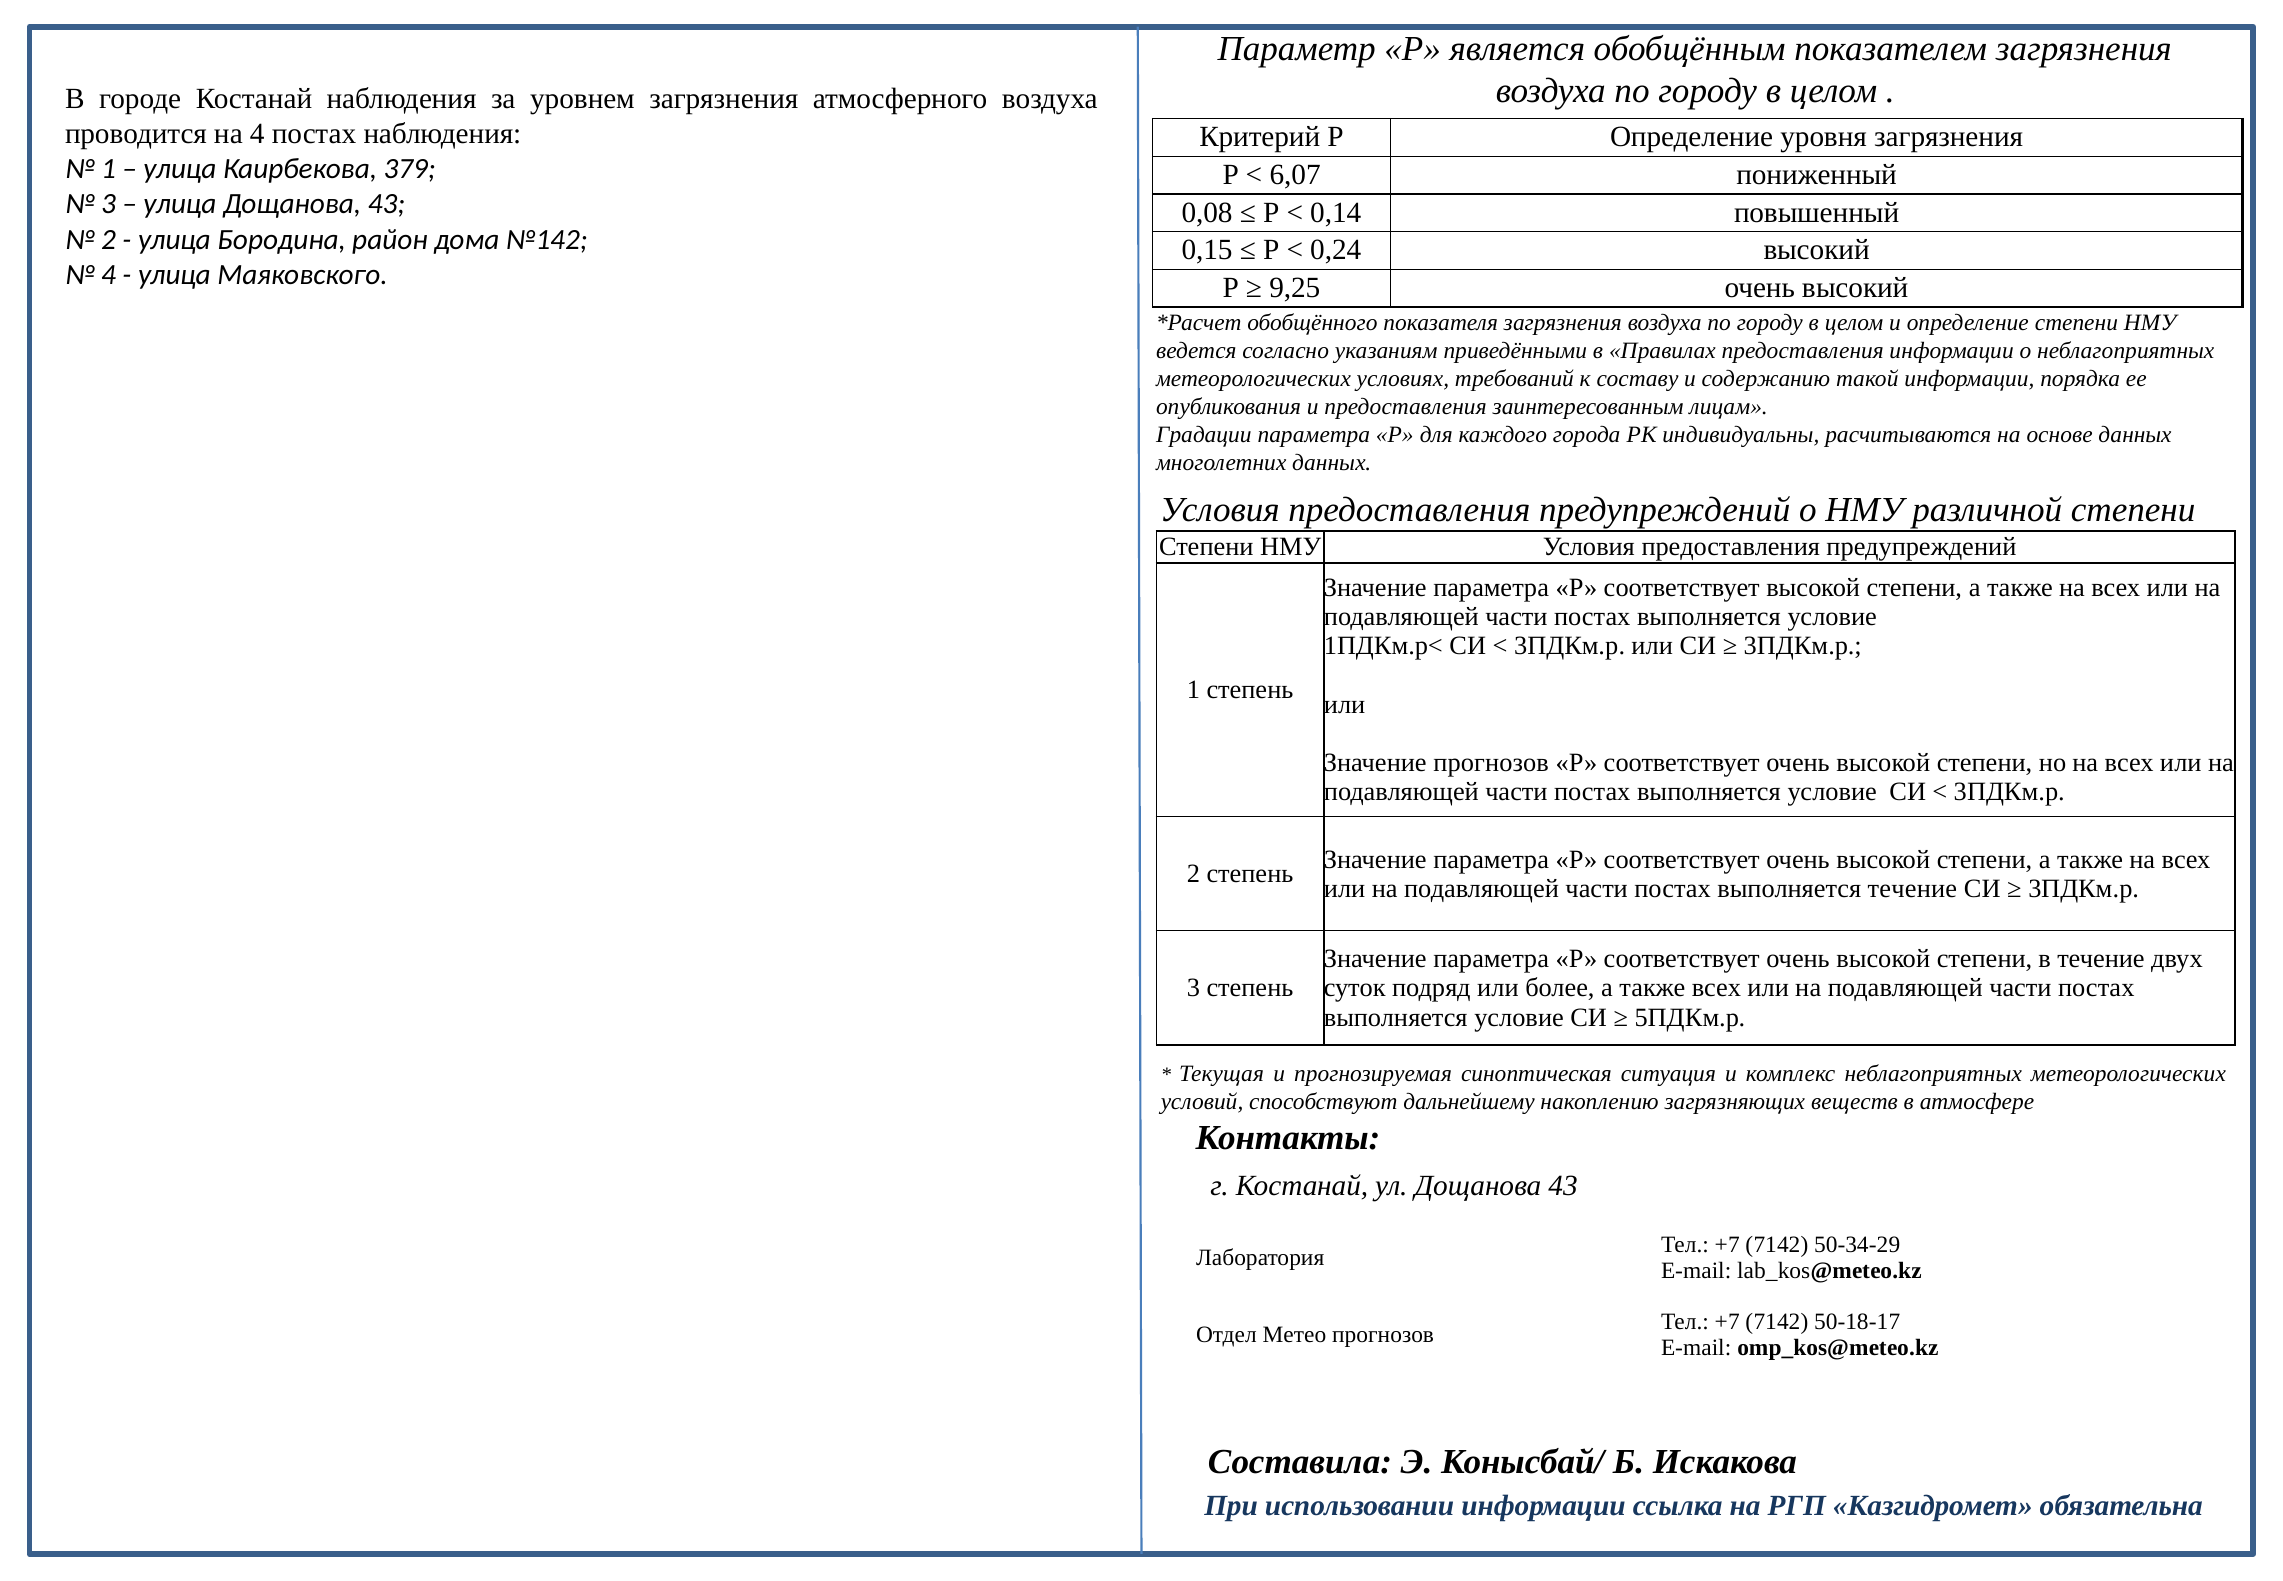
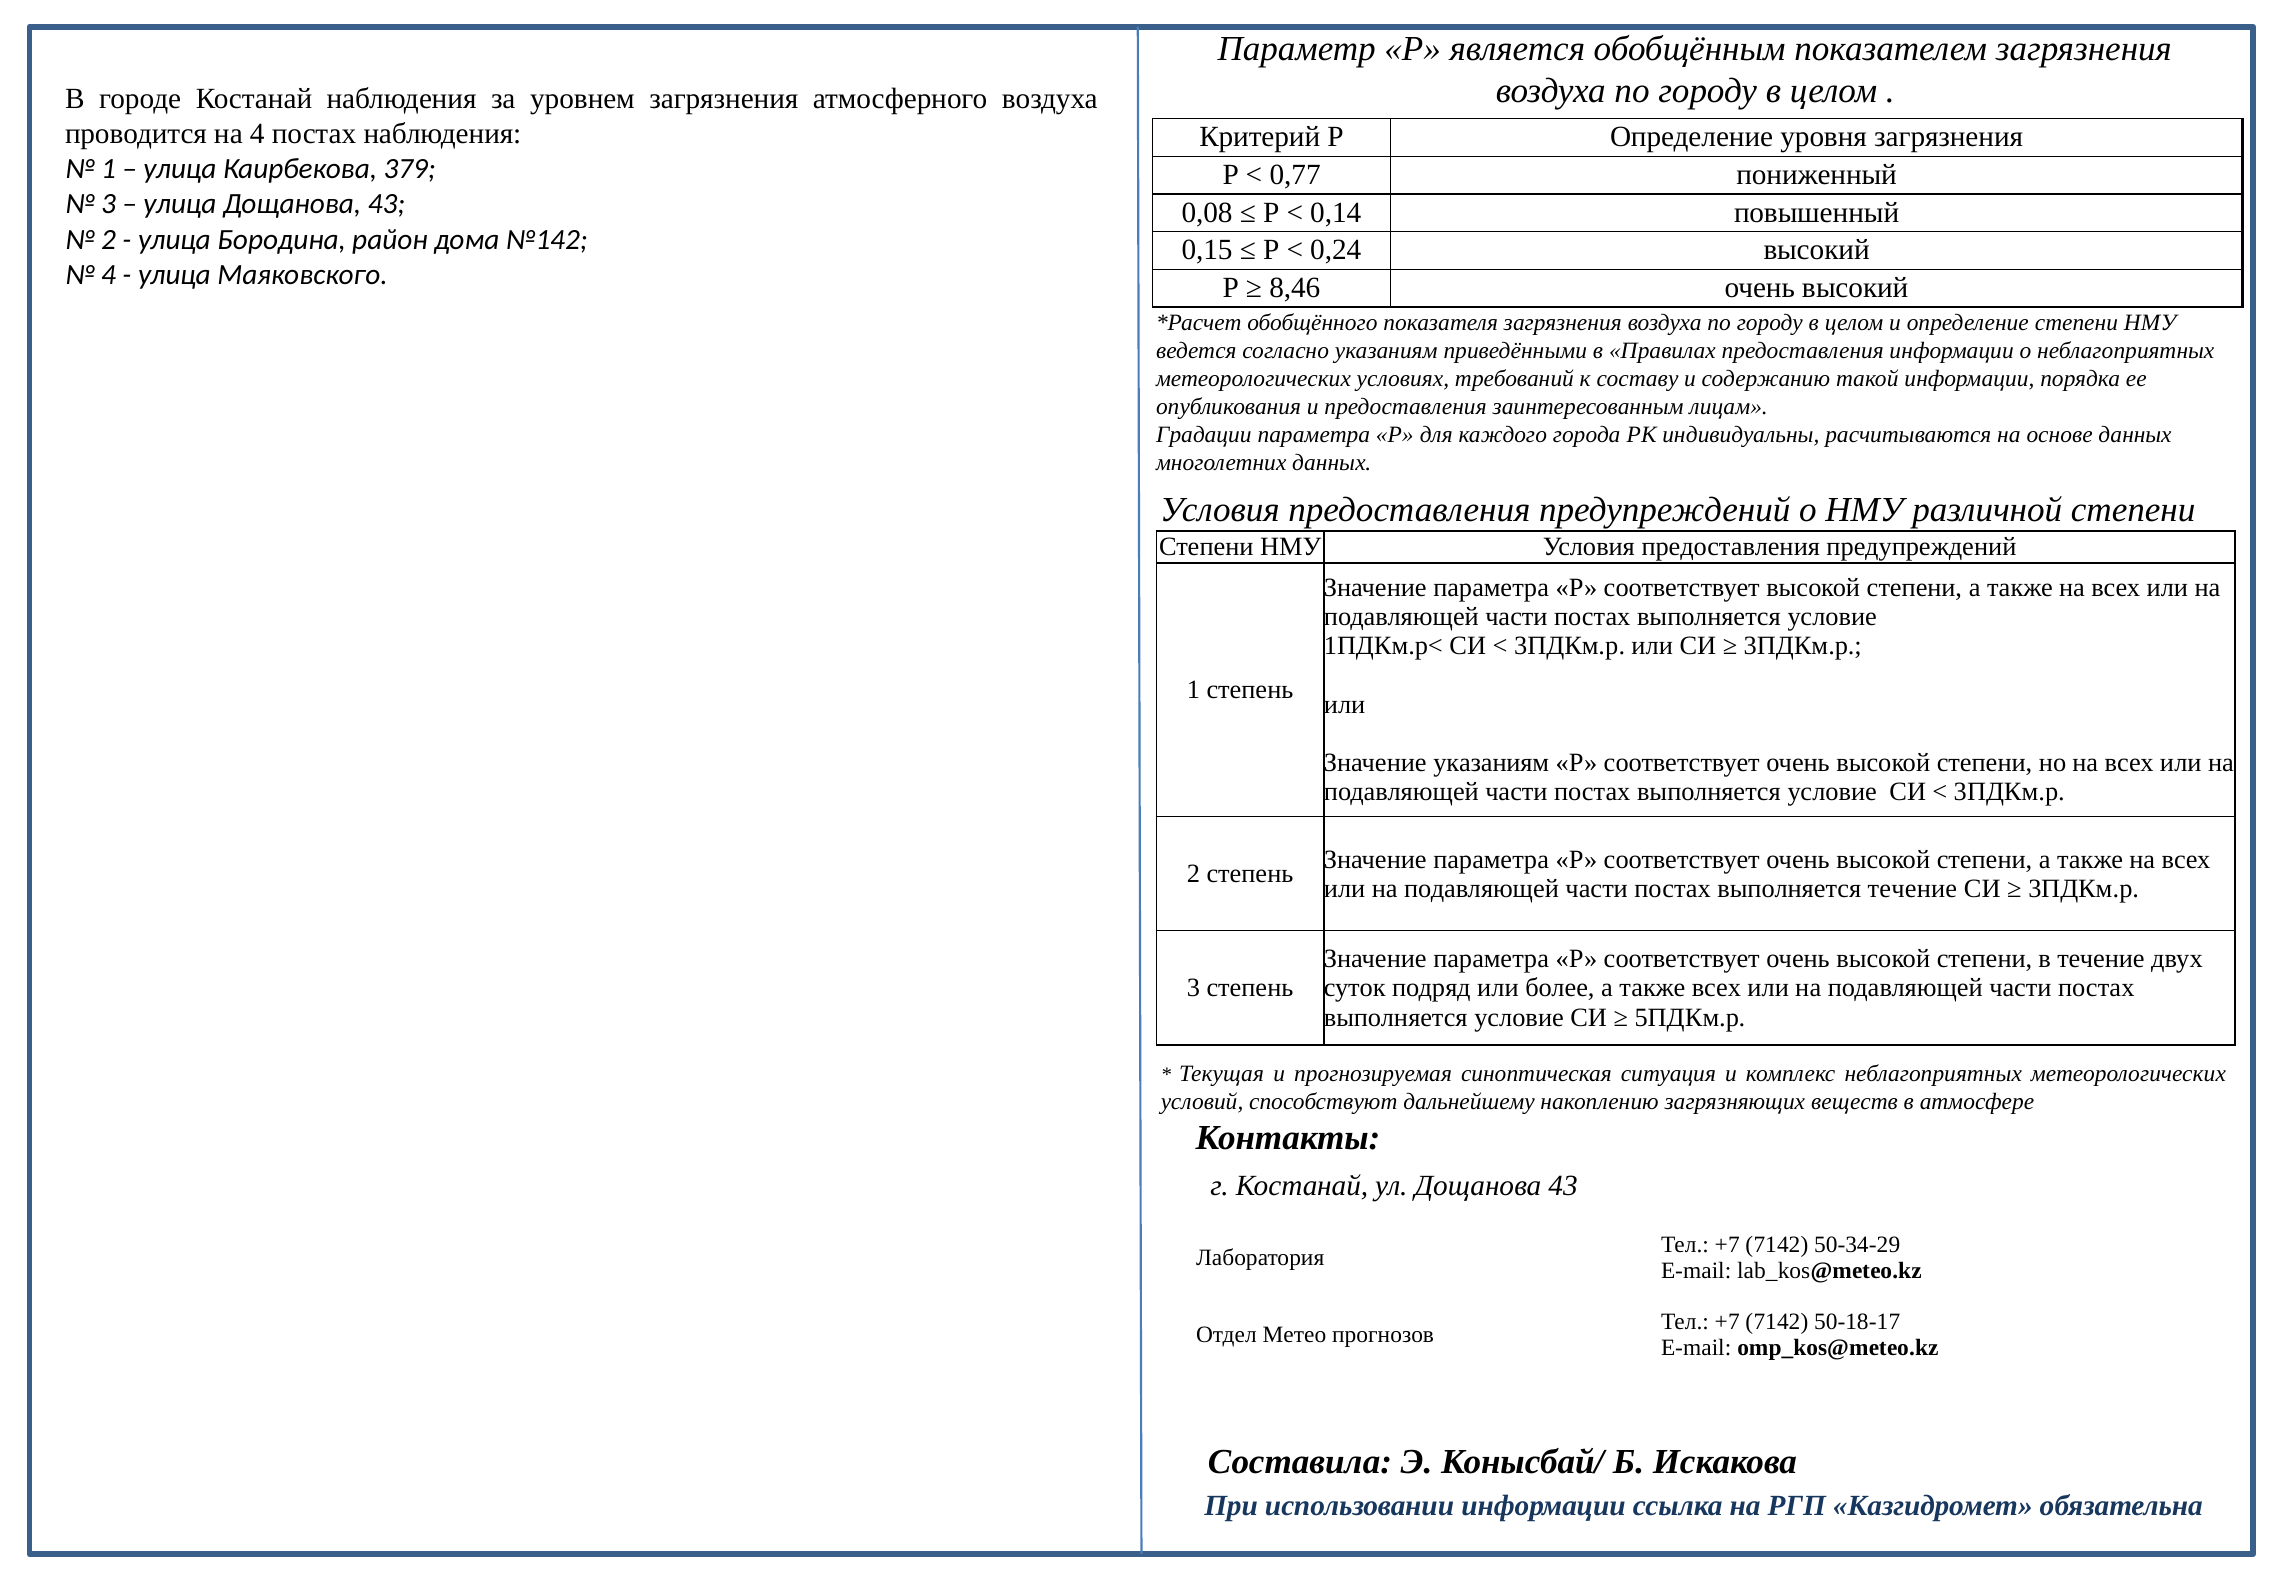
6,07: 6,07 -> 0,77 (1295, 175)
9,25: 9,25 -> 8,46 (1295, 288)
Значение прогнозов: прогнозов -> указаниям (1491, 763)
